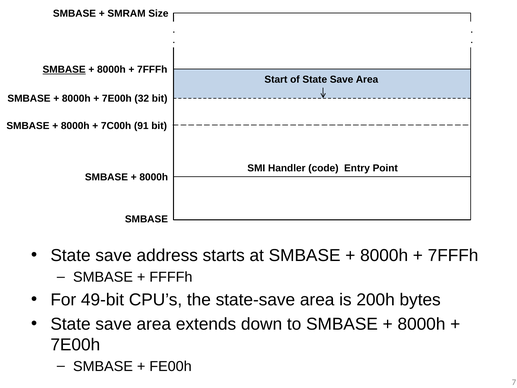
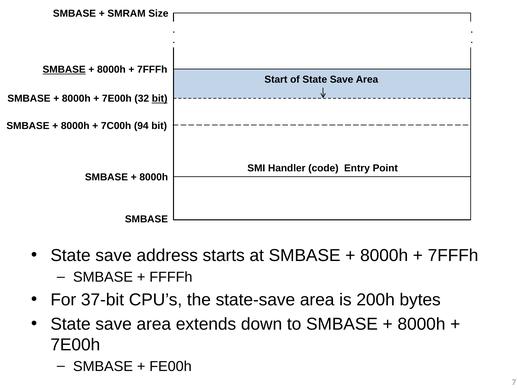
bit underline: none -> present (160, 99)
91: 91 -> 94 (141, 126)
49-bit: 49-bit -> 37-bit (103, 300)
